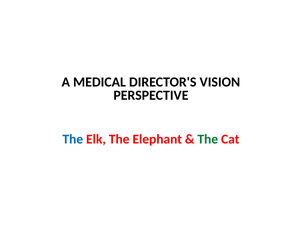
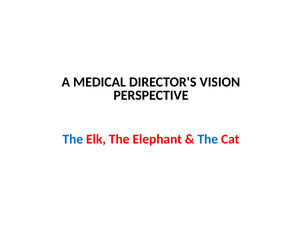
The colour: green -> blue (208, 139)
